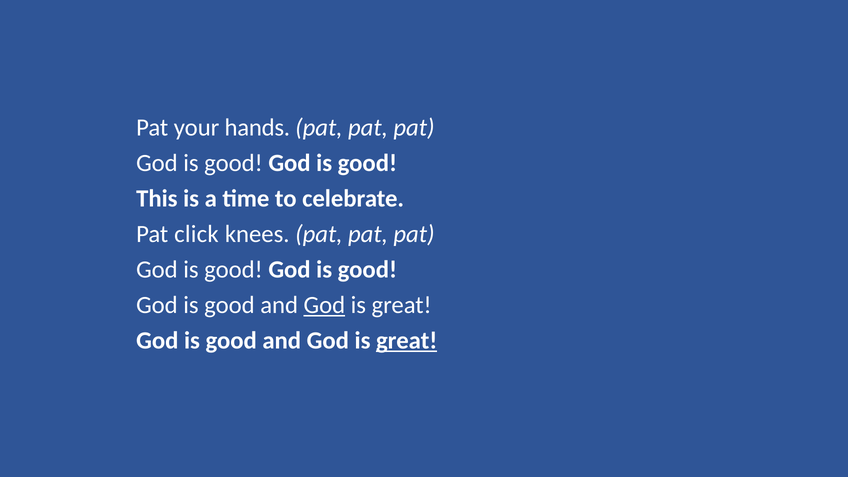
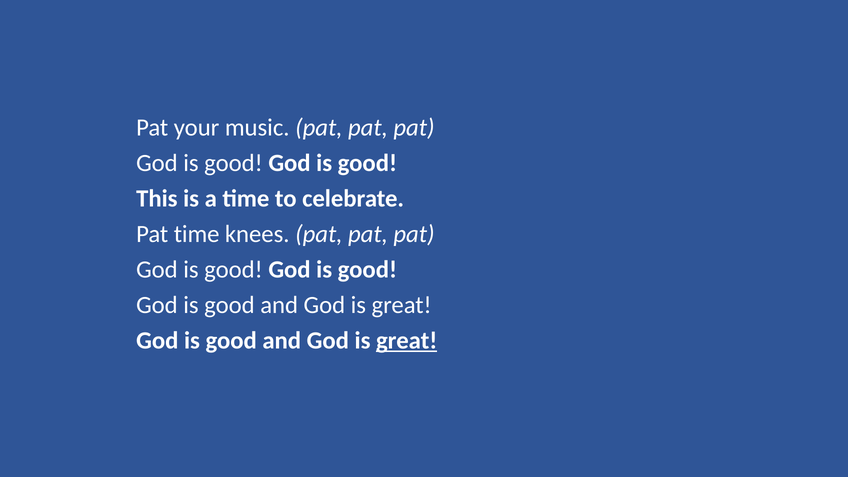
hands: hands -> music (257, 127)
Pat click: click -> time (197, 234)
God underline: present -> none (324, 305)
